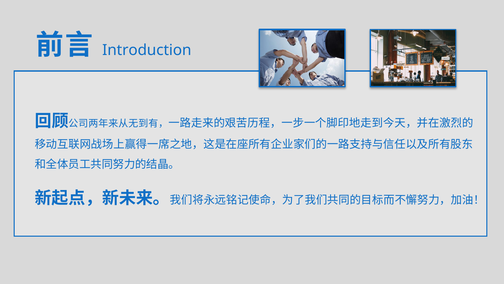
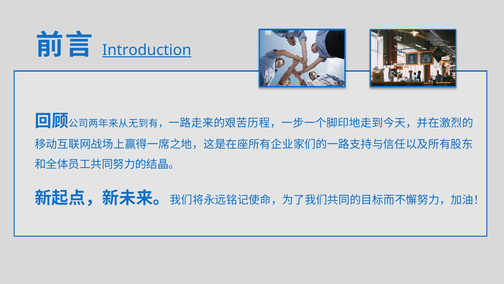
Introduction underline: none -> present (147, 50)
